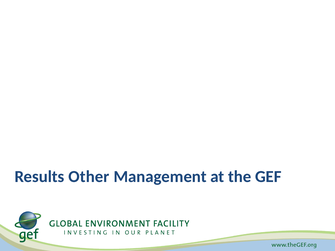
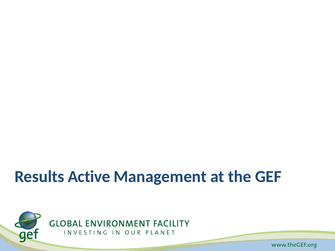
Other: Other -> Active (89, 177)
